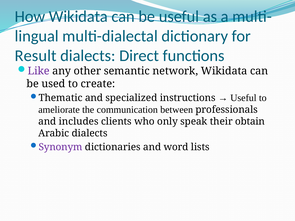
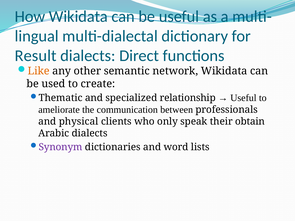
Like colour: purple -> orange (39, 71)
instructions: instructions -> relationship (188, 98)
includes: includes -> physical (79, 122)
